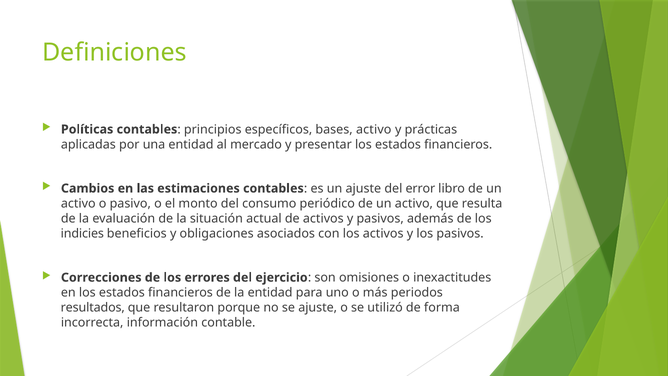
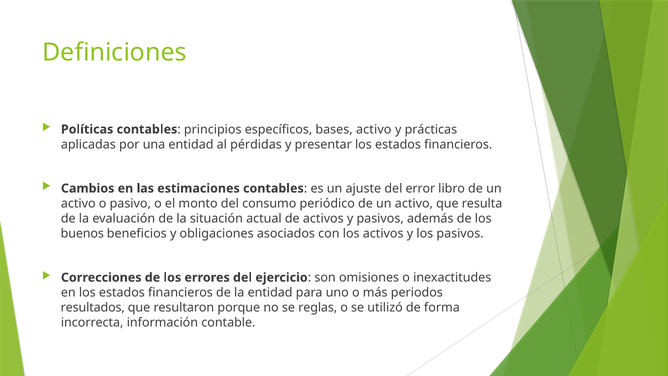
mercado: mercado -> pérdidas (256, 144)
indicies: indicies -> buenos (82, 233)
se ajuste: ajuste -> reglas (318, 307)
